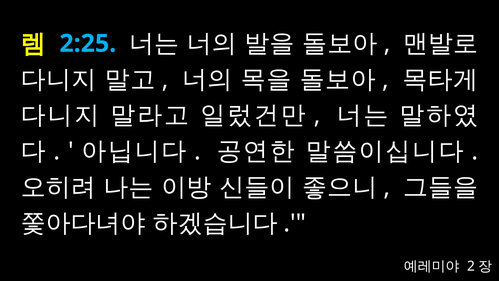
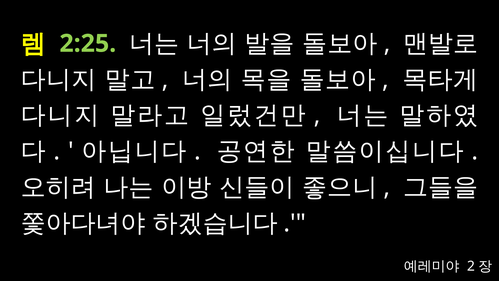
2:25 colour: light blue -> light green (88, 43)
